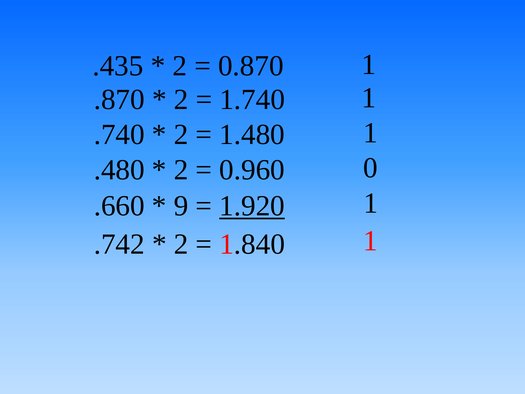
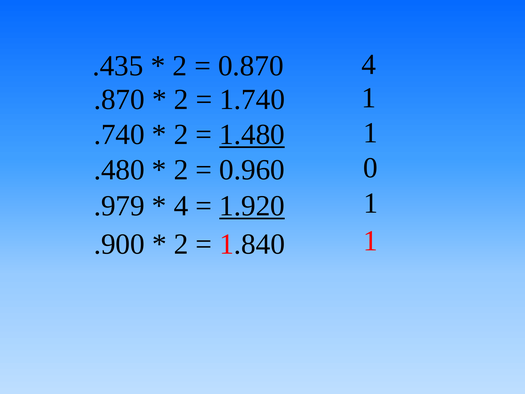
0.870 1: 1 -> 4 (369, 65)
1.480 underline: none -> present (252, 135)
.660: .660 -> .979 (119, 206)
9: 9 -> 4 (181, 206)
.742: .742 -> .900 (119, 244)
